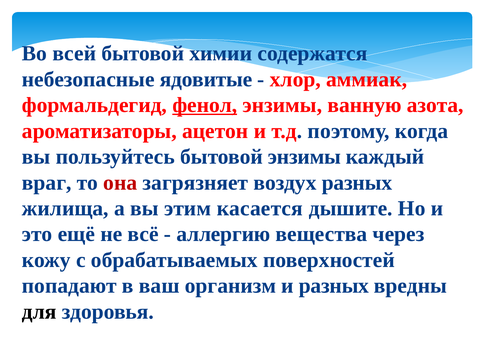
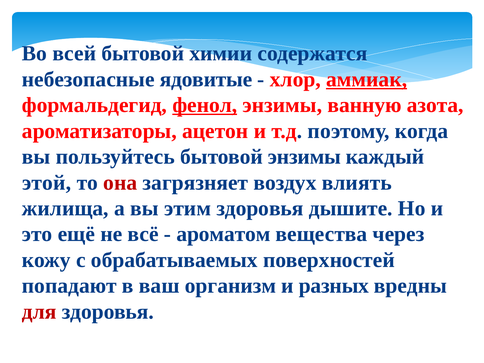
аммиак underline: none -> present (367, 79)
враг: враг -> этой (47, 183)
воздух разных: разных -> влиять (357, 183)
этим касается: касается -> здоровья (260, 208)
аллергию: аллергию -> ароматом (223, 234)
для colour: black -> red (39, 312)
